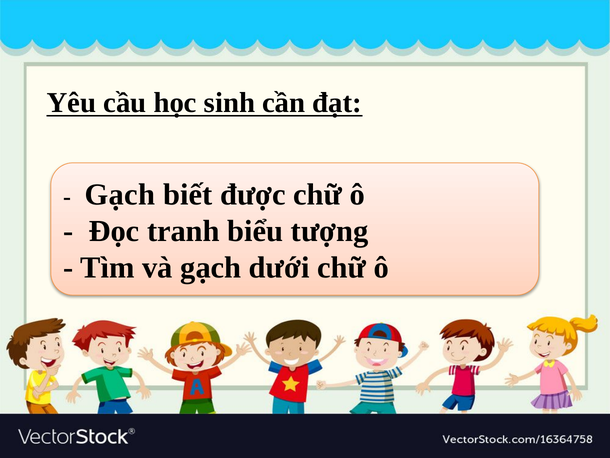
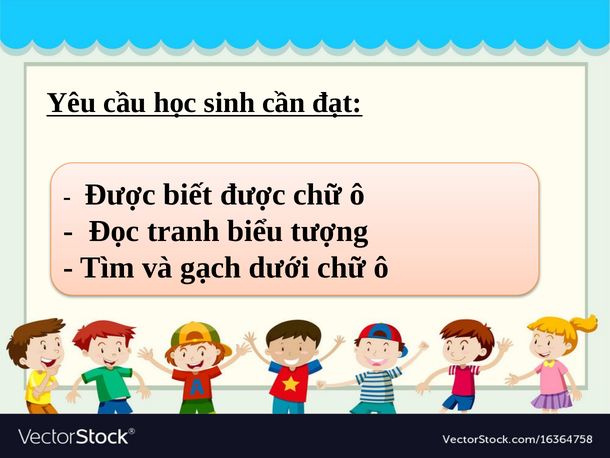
Gạch: Gạch -> Được (120, 194)
